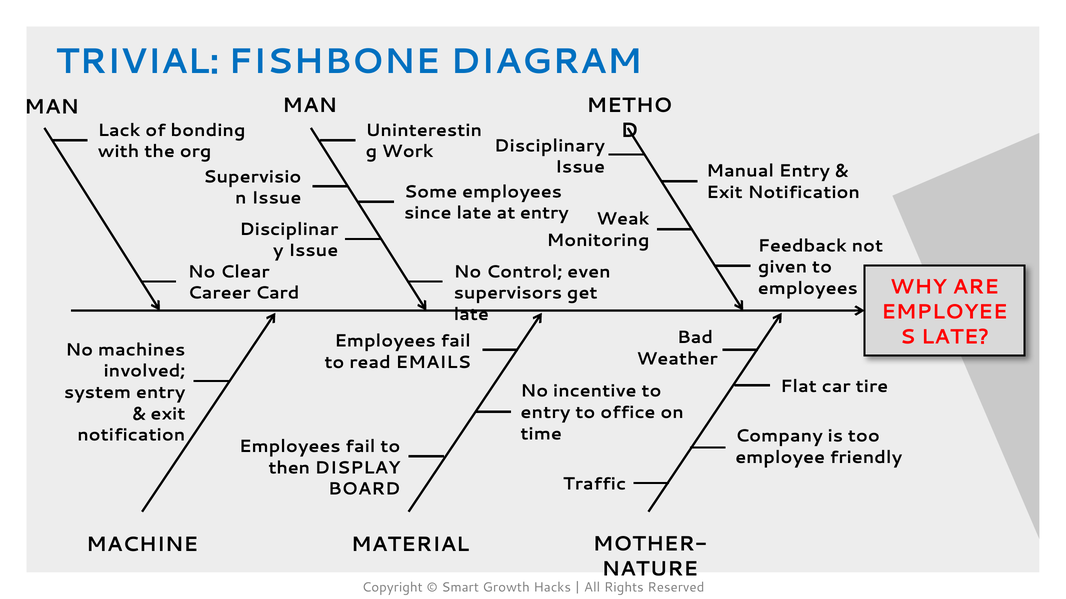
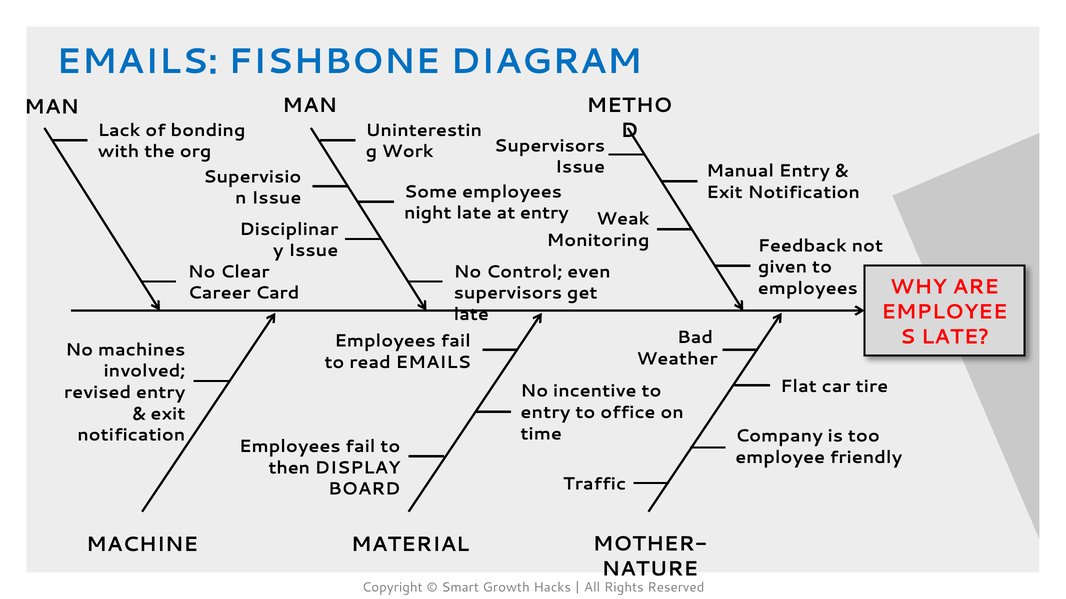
TRIVIAL: TRIVIAL -> EMAILS (137, 62)
Disciplinary: Disciplinary -> Supervisors (550, 146)
since: since -> night (428, 213)
system: system -> revised (98, 393)
